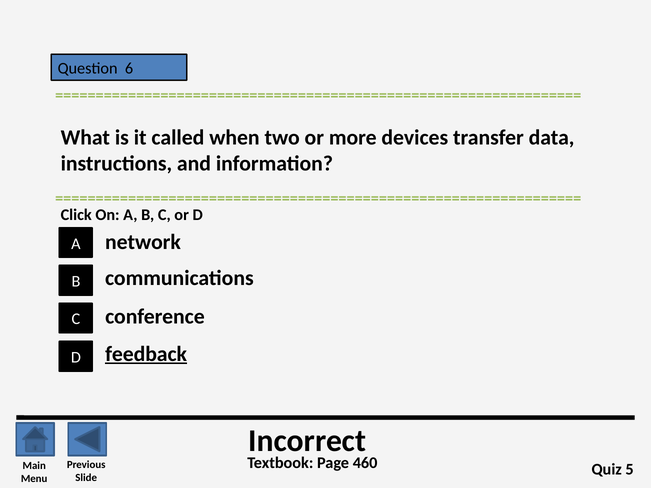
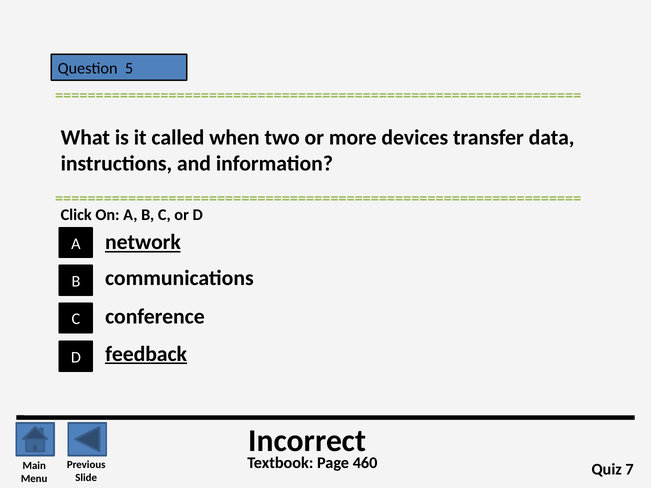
6: 6 -> 5 (129, 68)
network underline: none -> present (143, 242)
5: 5 -> 7 (630, 470)
